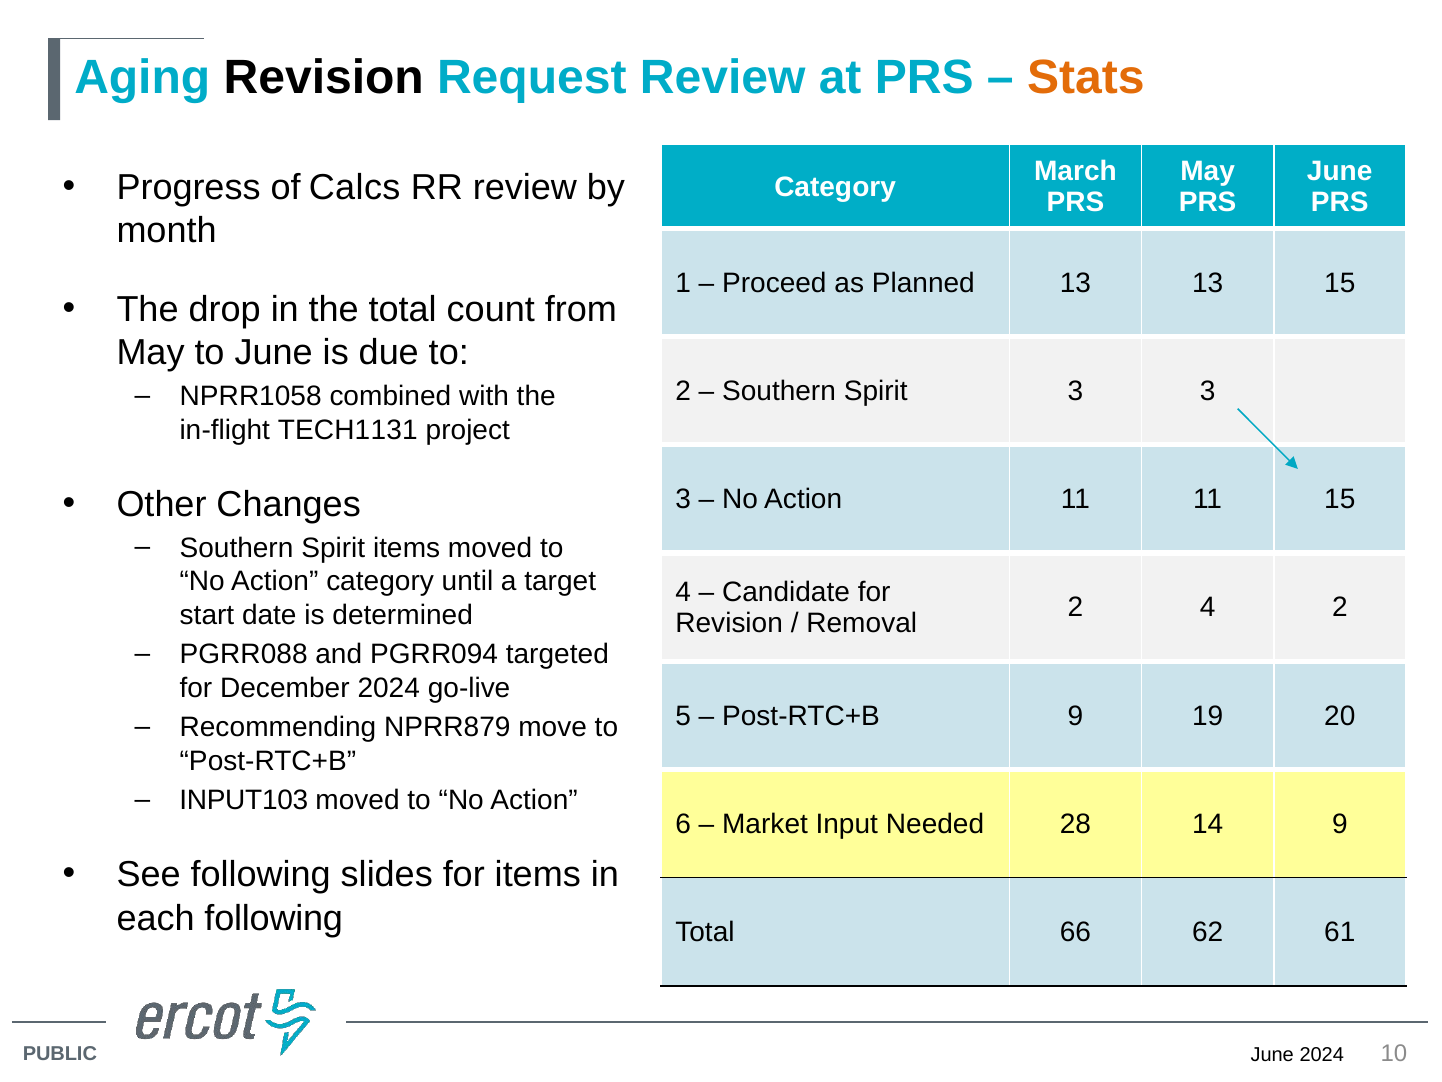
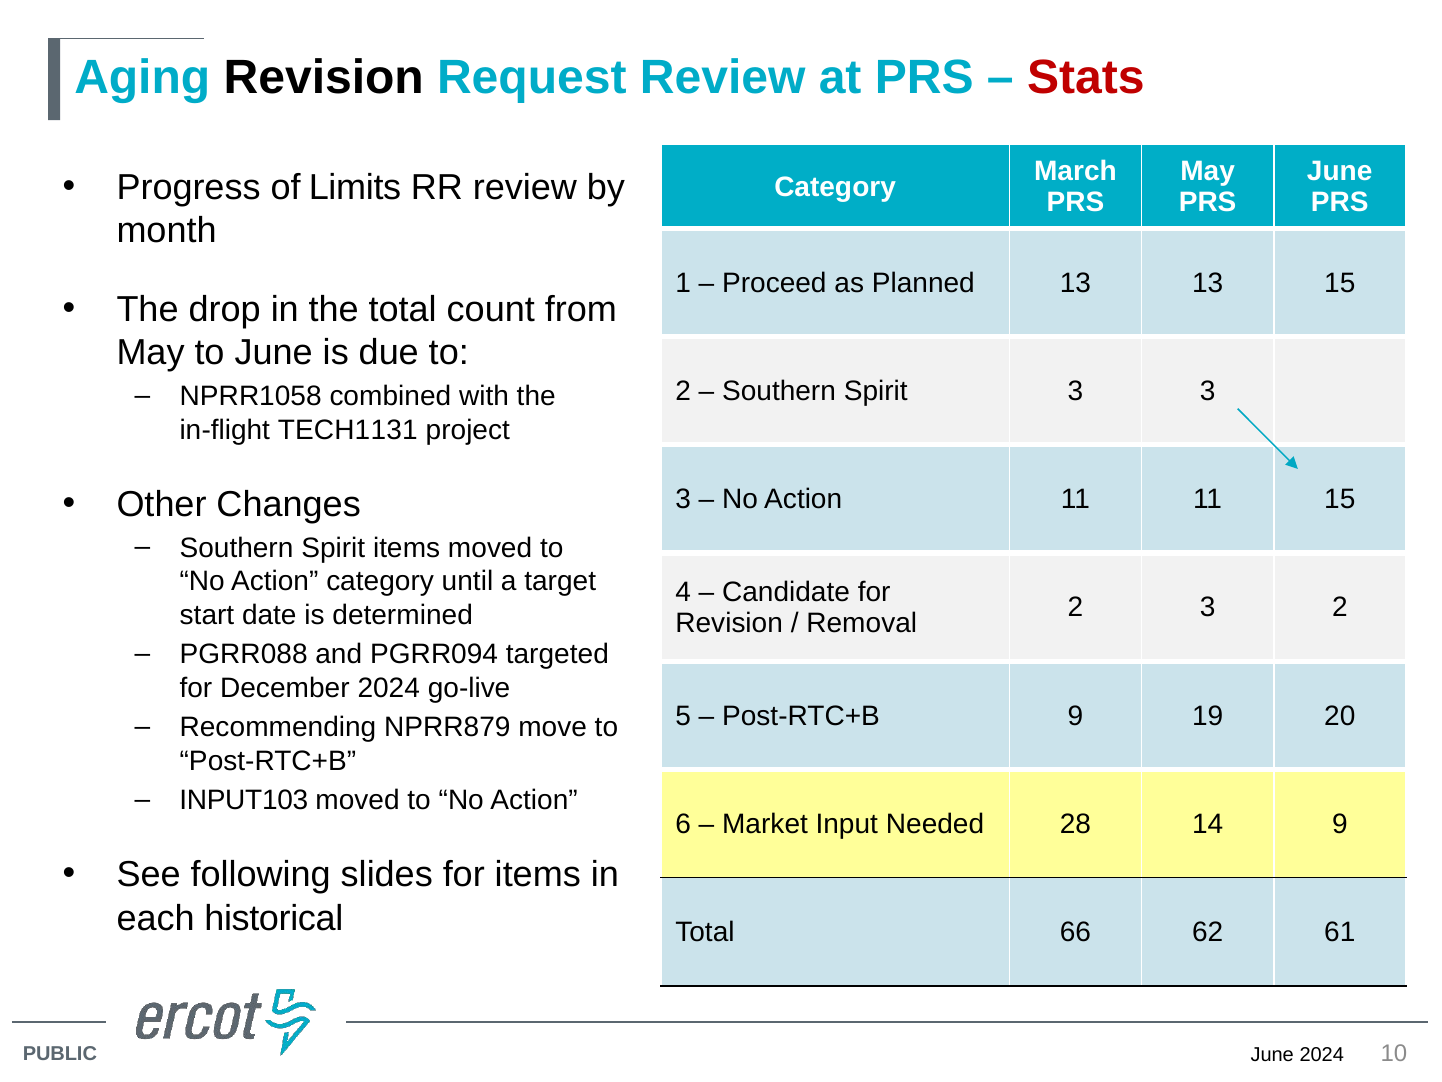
Stats colour: orange -> red (1086, 78)
Calcs: Calcs -> Limits (355, 188)
2 4: 4 -> 3 (1208, 607)
each following: following -> historical (274, 918)
